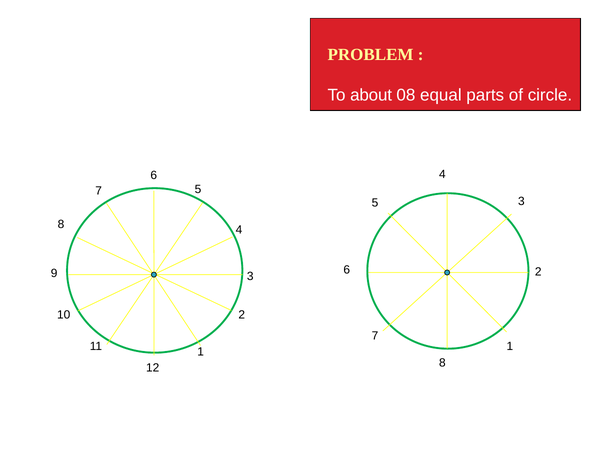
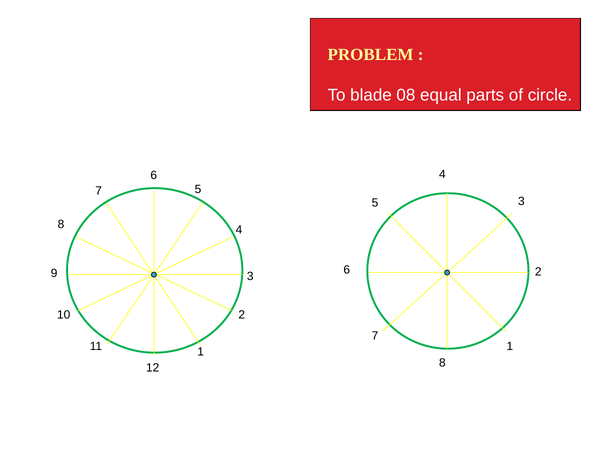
about: about -> blade (371, 95)
